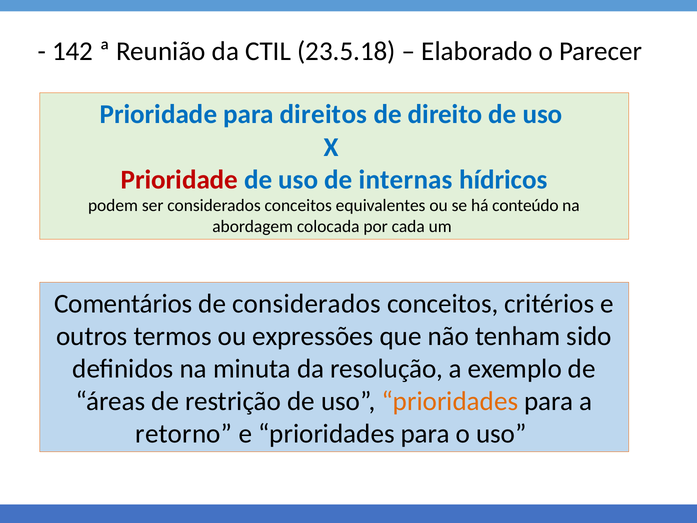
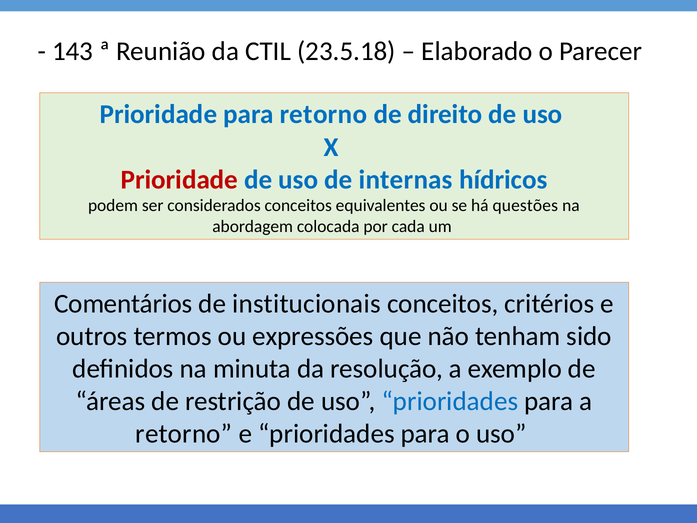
142: 142 -> 143 (73, 51)
para direitos: direitos -> retorno (323, 114)
conteúdo: conteúdo -> questões (525, 206)
de considerados: considerados -> institucionais (306, 304)
prioridades colour: orange -> blue (450, 401)
